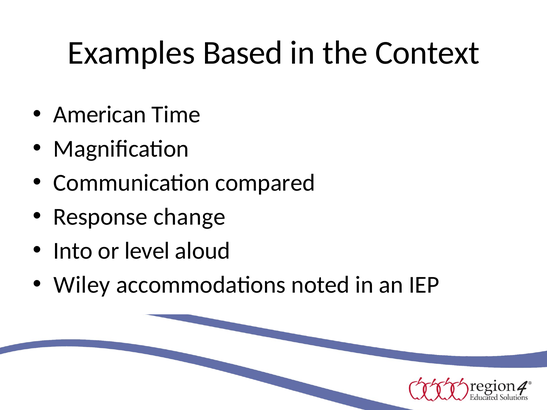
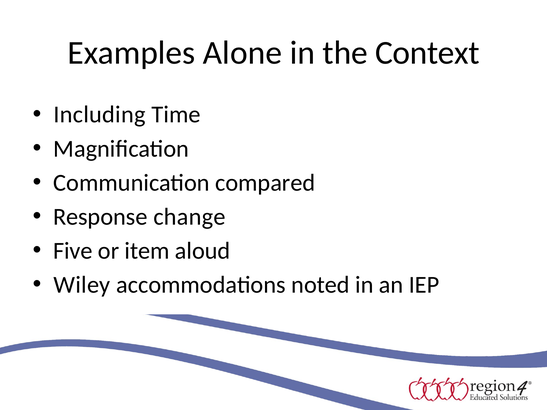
Based: Based -> Alone (242, 53)
American: American -> Including (100, 115)
Into: Into -> Five (73, 251)
level: level -> item (147, 251)
